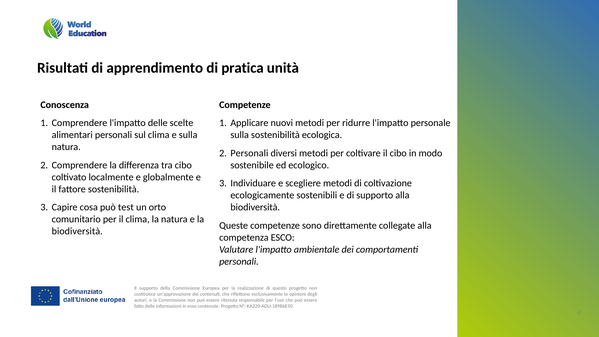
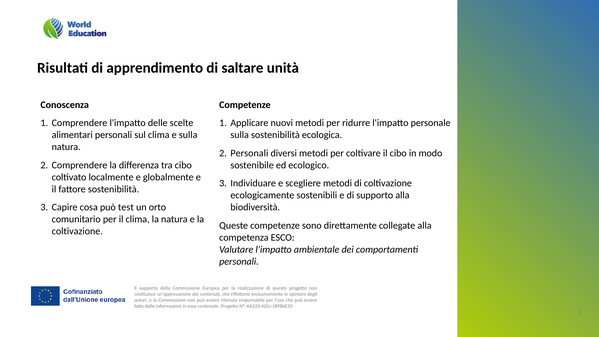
pratica: pratica -> saltare (242, 68)
biodiversità: biodiversità -> coltivazione (77, 231)
